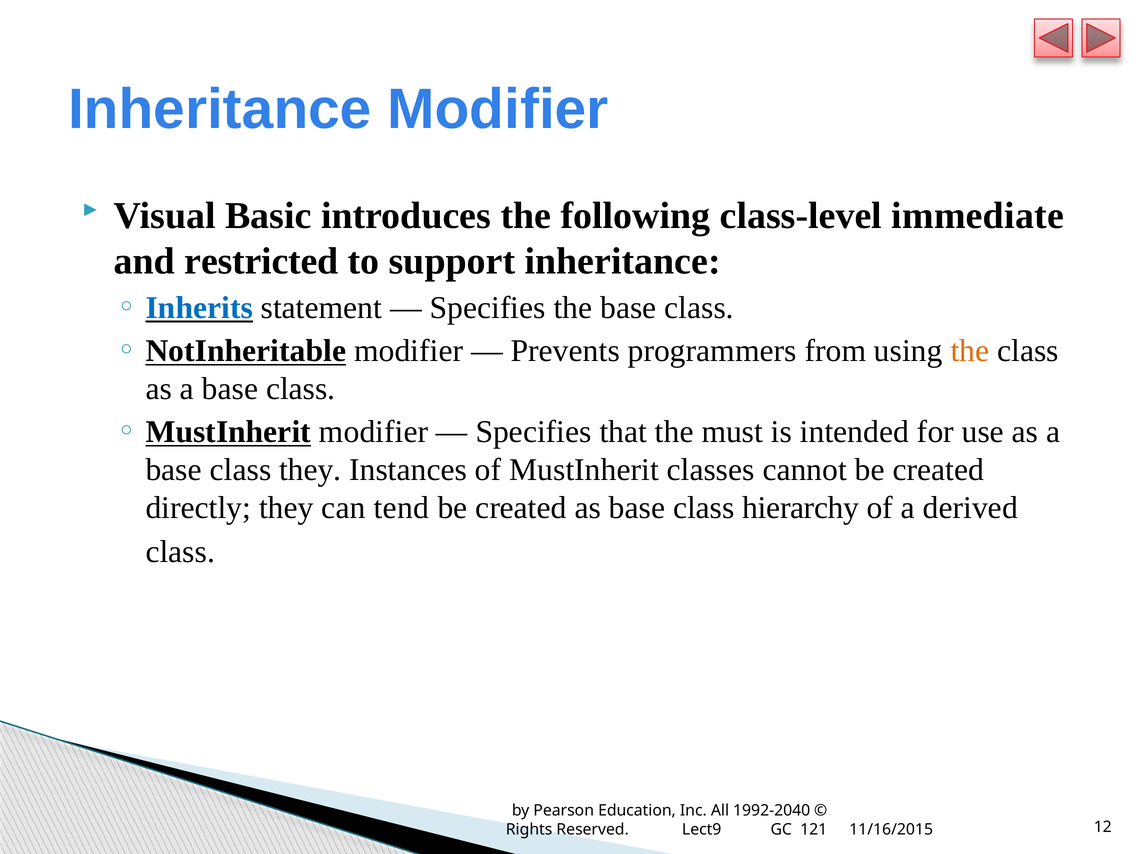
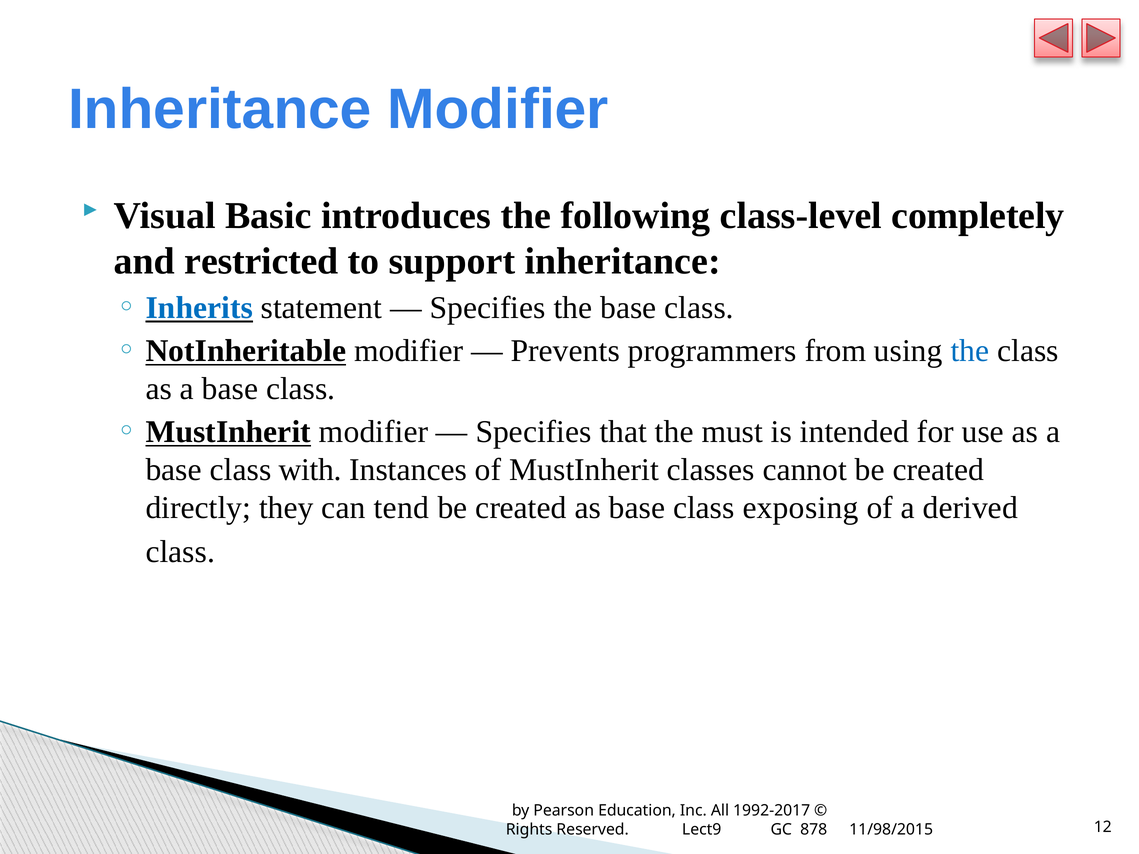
immediate: immediate -> completely (978, 216)
the colour: orange -> blue (970, 351)
class they: they -> with (310, 470)
hierarchy: hierarchy -> exposing (801, 508)
1992-2040: 1992-2040 -> 1992-2017 (772, 811)
121: 121 -> 878 (814, 830)
11/16/2015: 11/16/2015 -> 11/98/2015 (891, 830)
